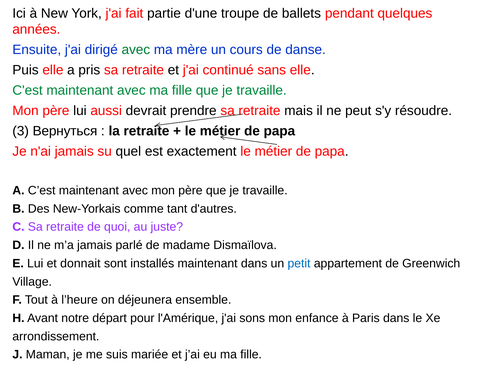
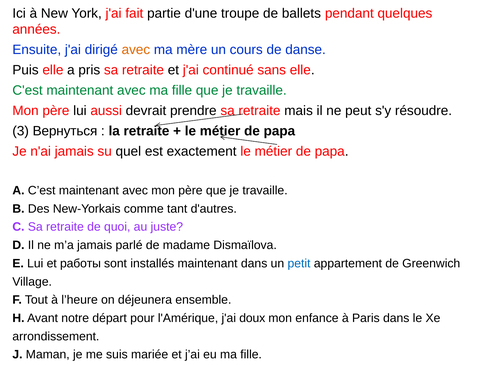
avec colour: green -> orange (136, 50)
donnait: donnait -> работы (81, 263)
sons: sons -> doux (252, 318)
